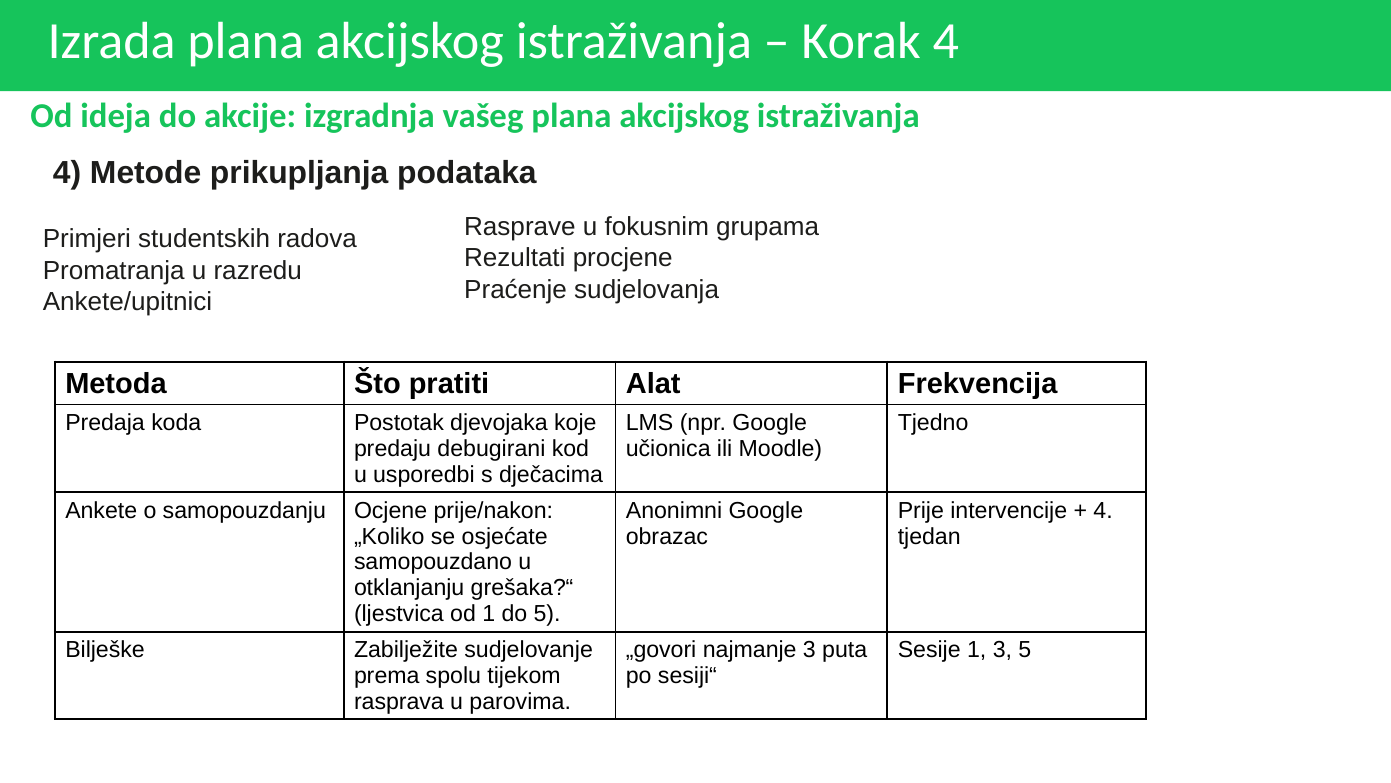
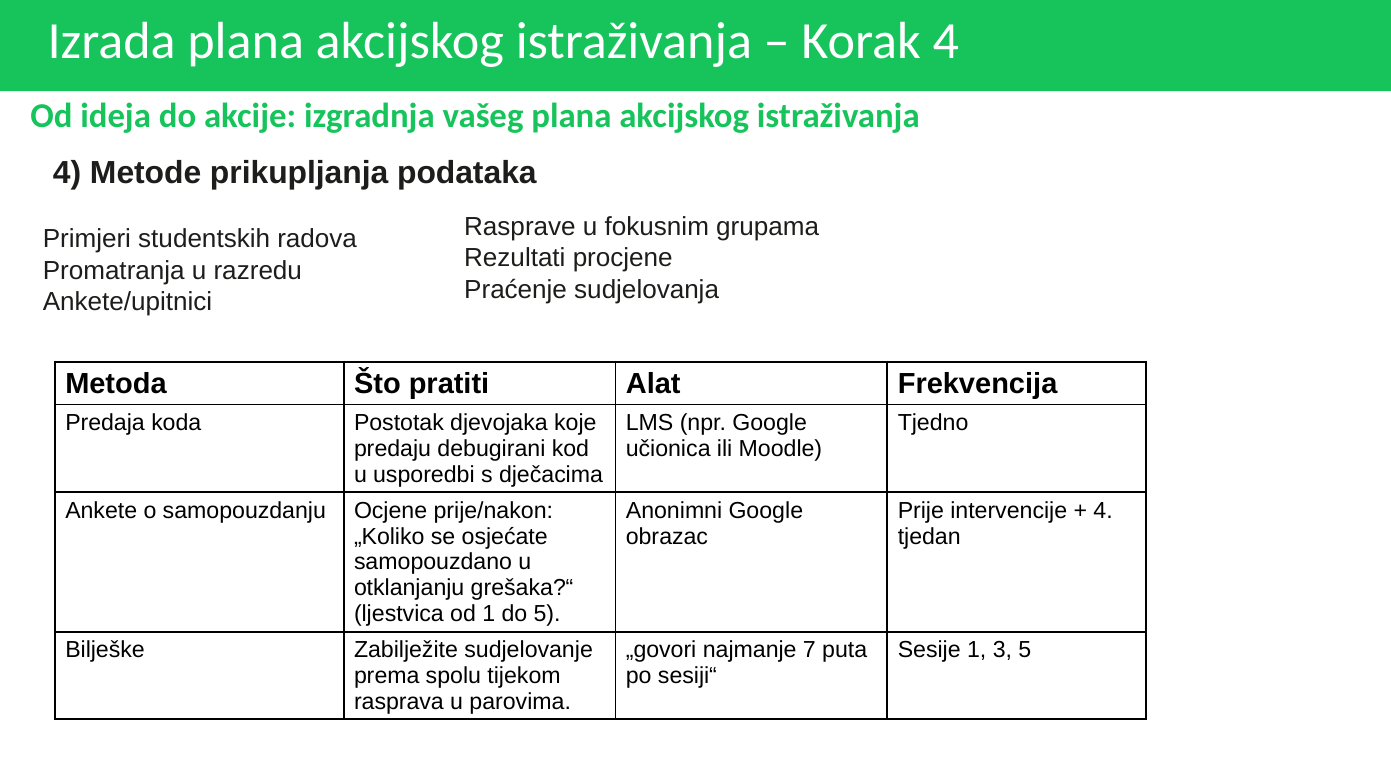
najmanje 3: 3 -> 7 (809, 650)
